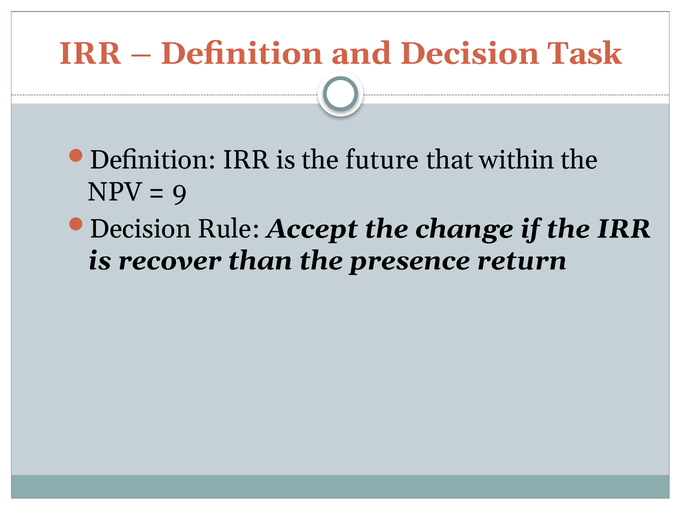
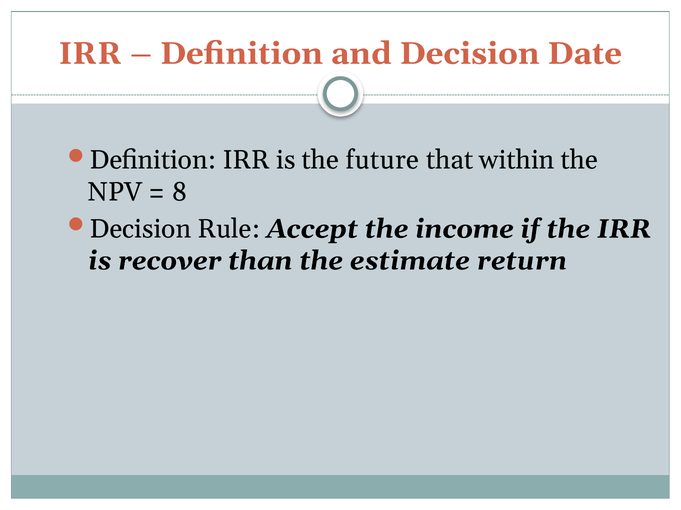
Task: Task -> Date (585, 54)
9: 9 -> 8 (180, 192)
change: change -> income (464, 229)
presence: presence -> estimate (410, 261)
